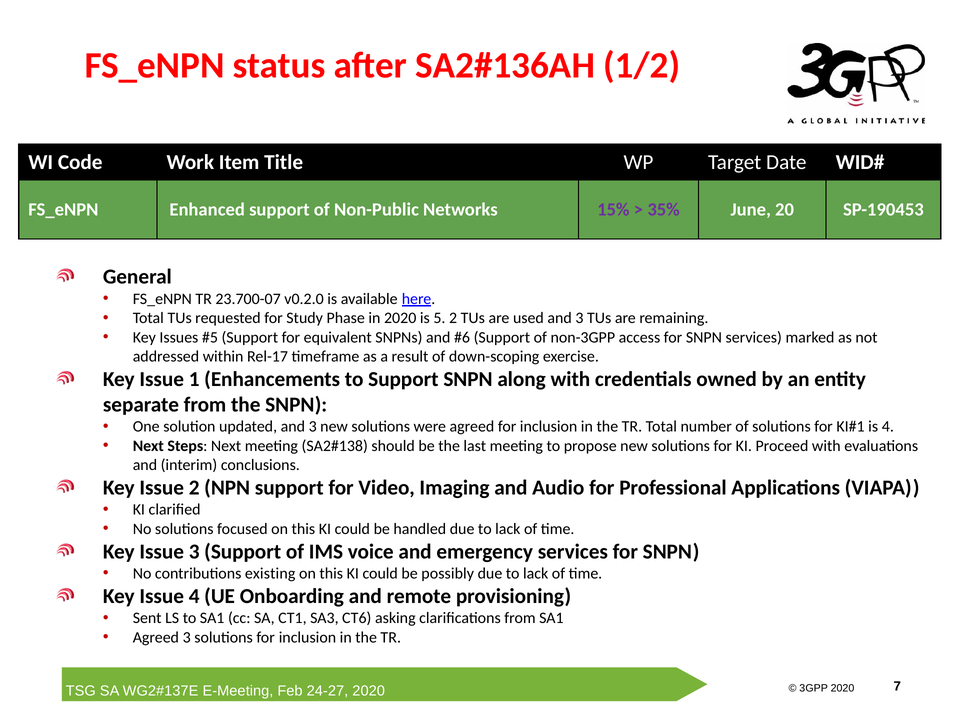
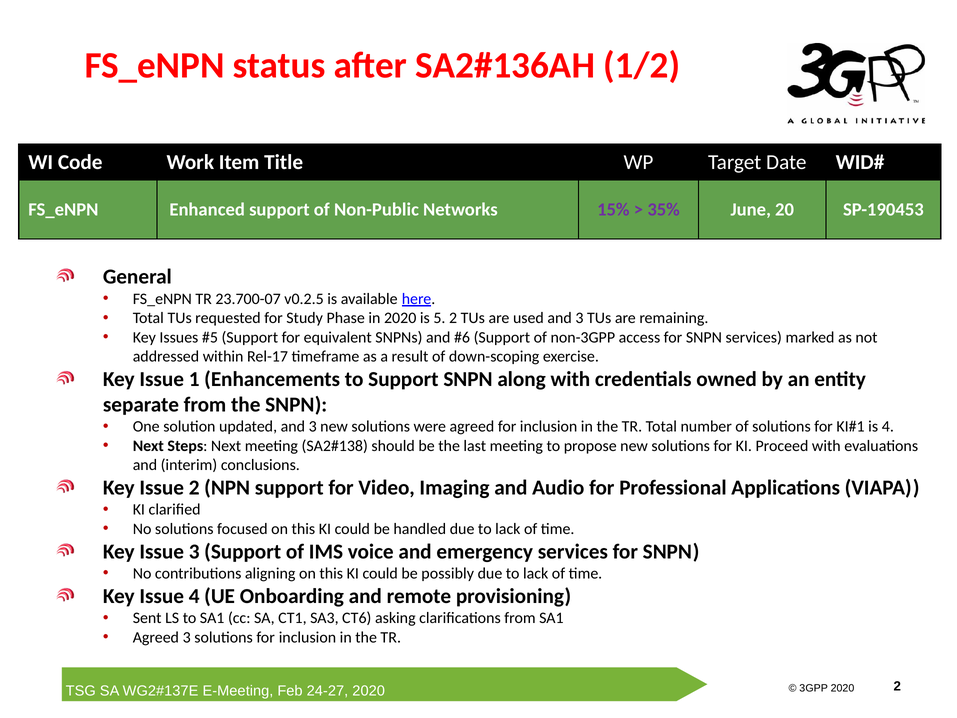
v0.2.0: v0.2.0 -> v0.2.5 (304, 299)
existing: existing -> aligning (270, 573)
2020 7: 7 -> 2 (897, 686)
